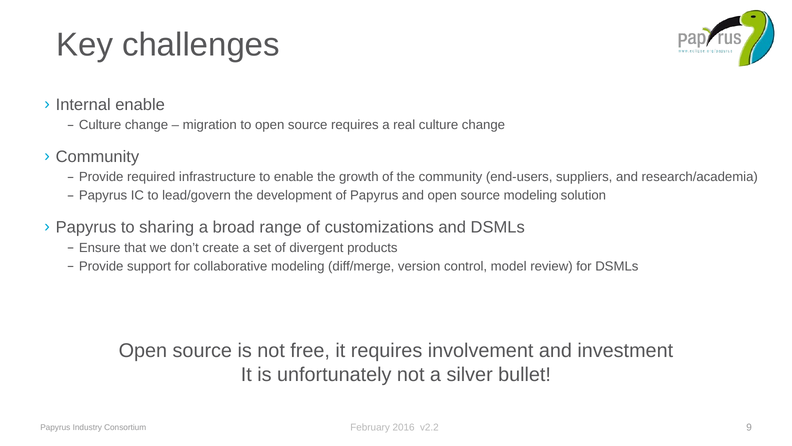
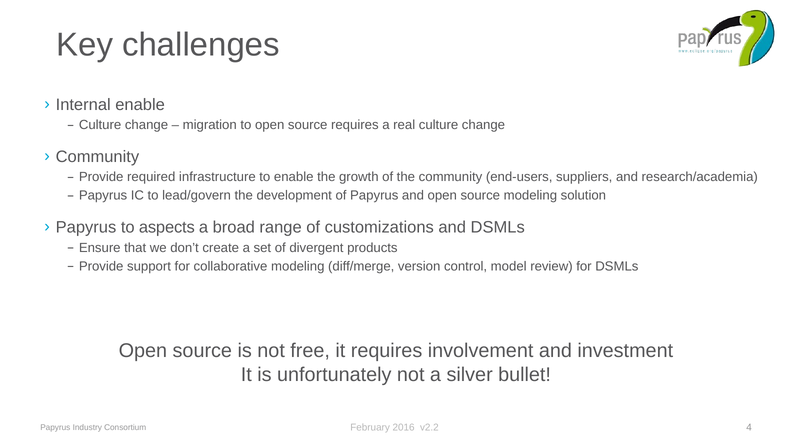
sharing: sharing -> aspects (167, 227)
9: 9 -> 4 (749, 427)
